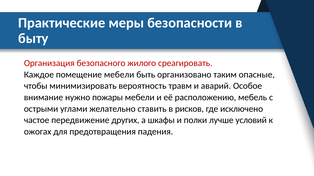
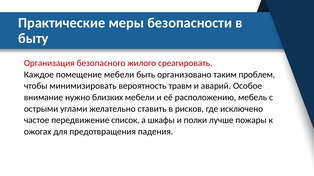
опасные: опасные -> проблем (257, 75)
пожары: пожары -> близких (108, 98)
других: других -> список (125, 121)
условий: условий -> пожары (251, 121)
